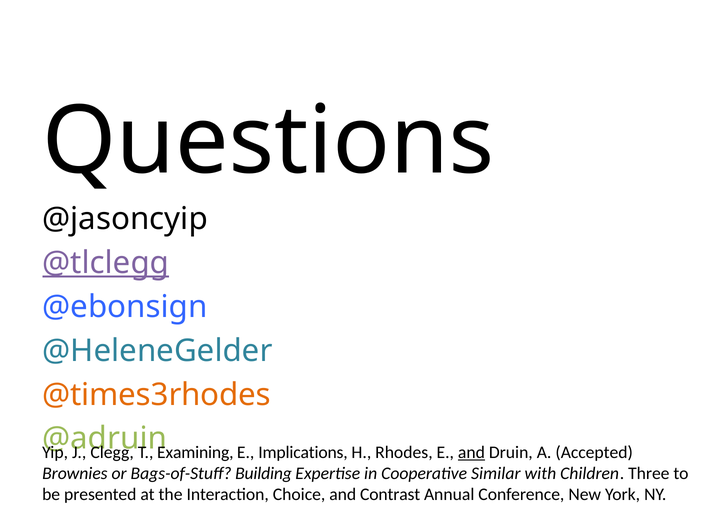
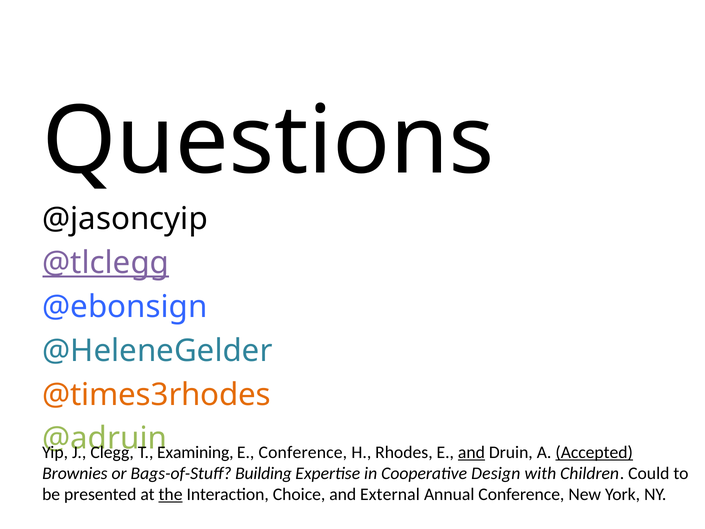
E Implications: Implications -> Conference (303, 452)
Accepted underline: none -> present (594, 452)
Similar: Similar -> Design (496, 473)
Three: Three -> Could (649, 473)
the underline: none -> present (171, 494)
Contrast: Contrast -> External (390, 494)
